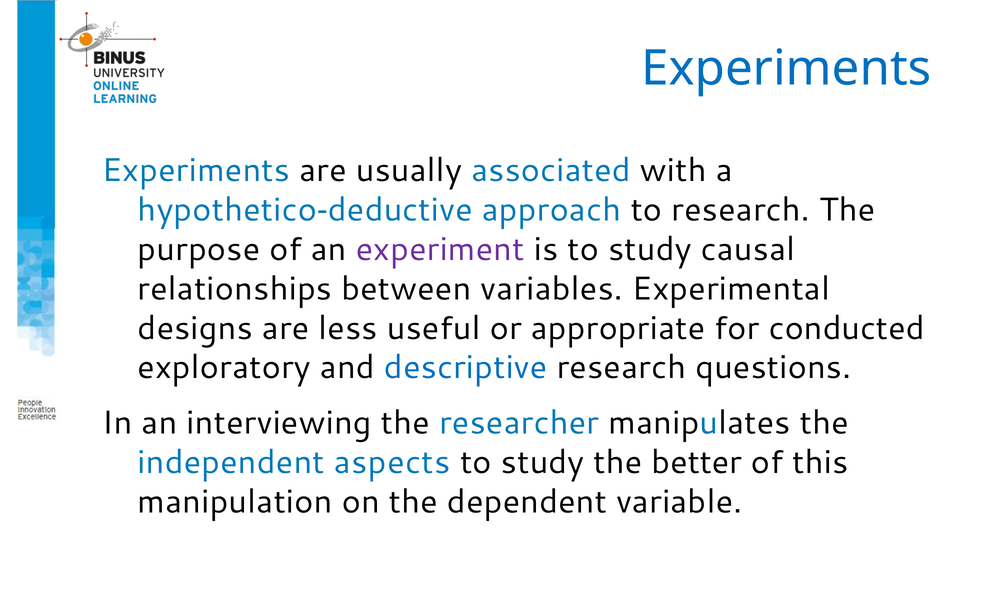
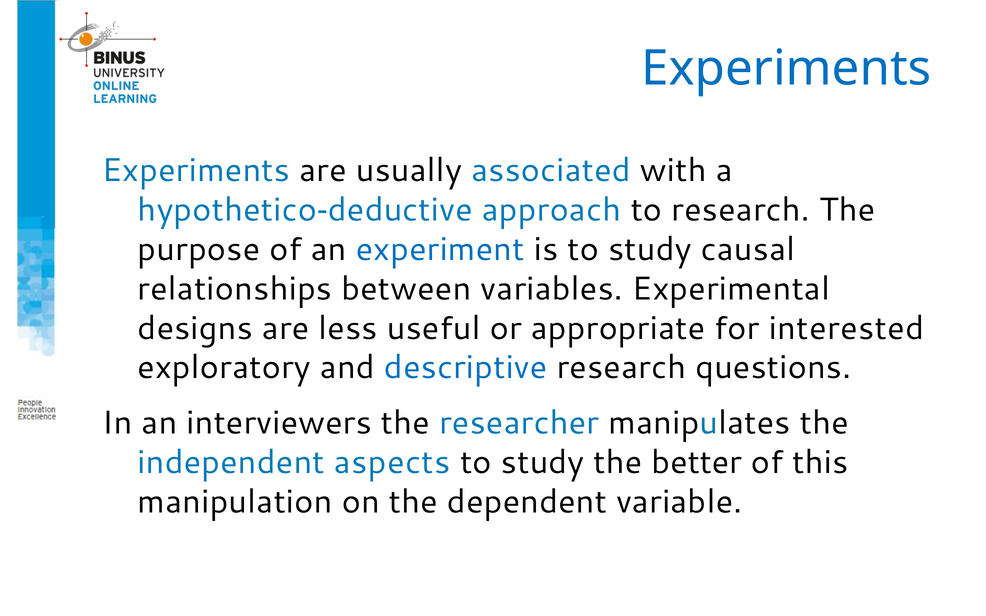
experiment colour: purple -> blue (440, 249)
conducted: conducted -> interested (847, 328)
interviewing: interviewing -> interviewers (279, 423)
